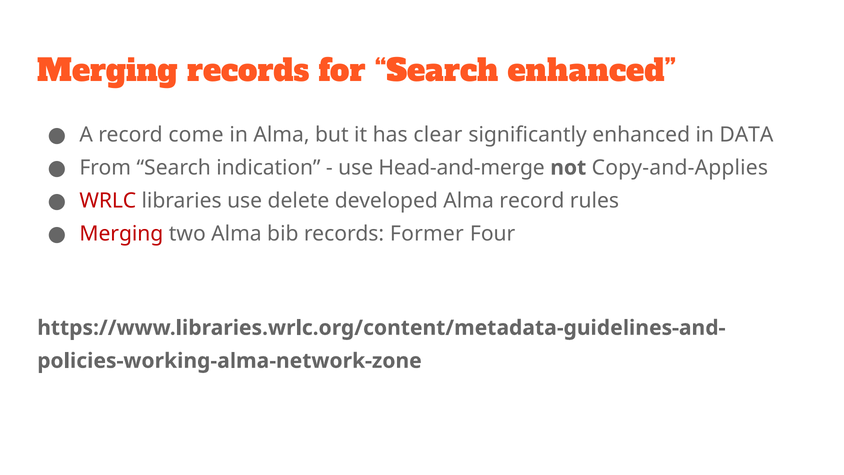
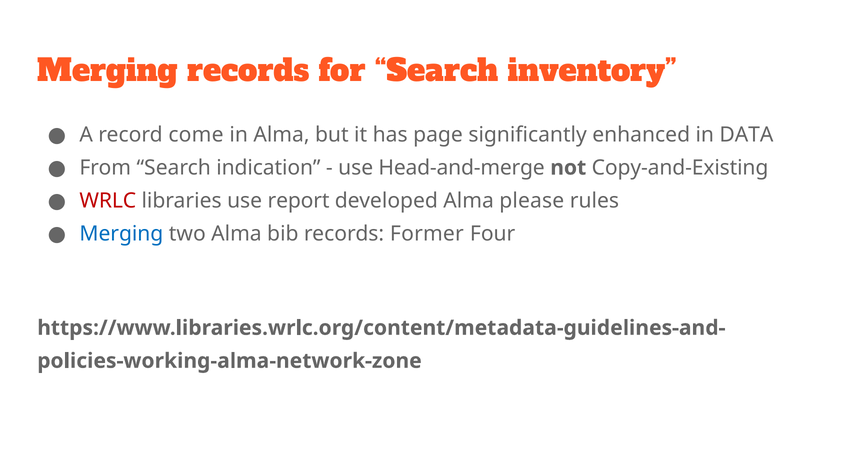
Search enhanced: enhanced -> inventory (592, 71)
clear: clear -> page (438, 135)
Copy-and-Applies: Copy-and-Applies -> Copy-and-Existing (680, 168)
delete: delete -> report (299, 201)
Alma record: record -> please (532, 201)
Merging colour: red -> blue (121, 234)
